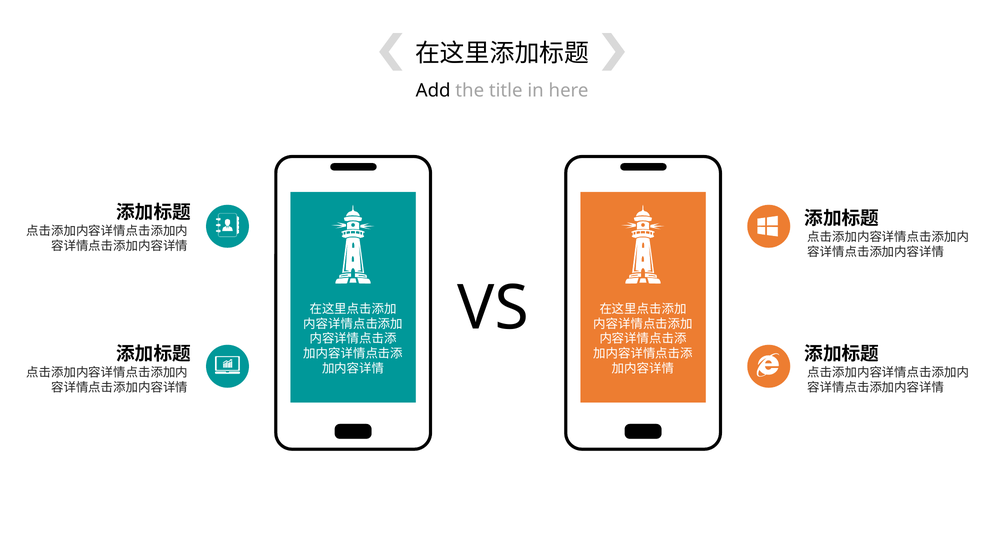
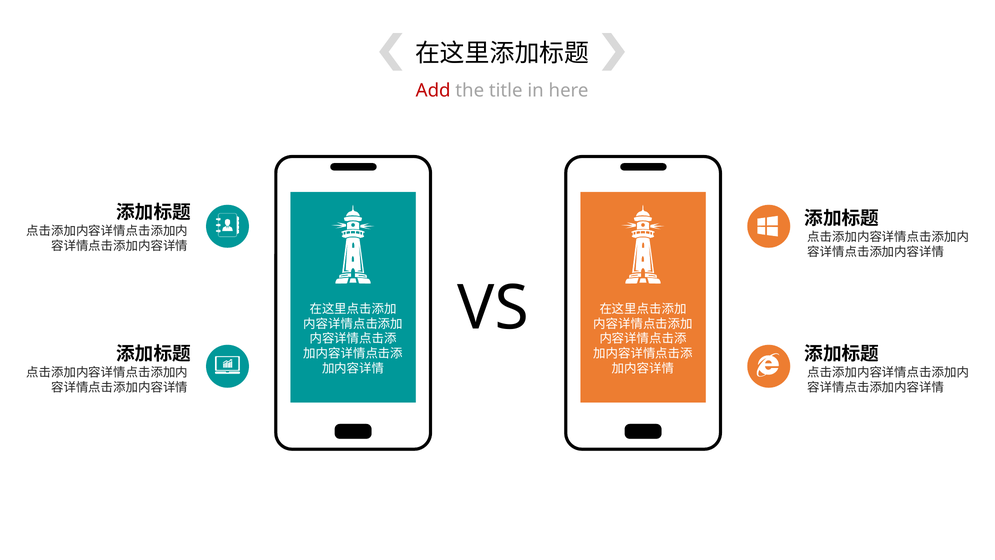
Add colour: black -> red (433, 90)
